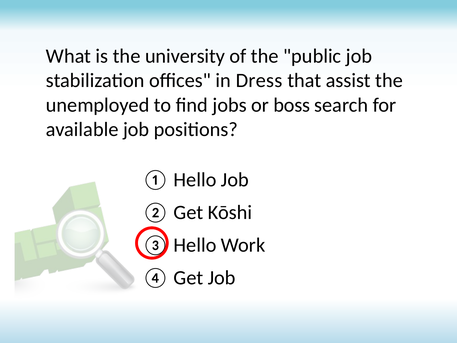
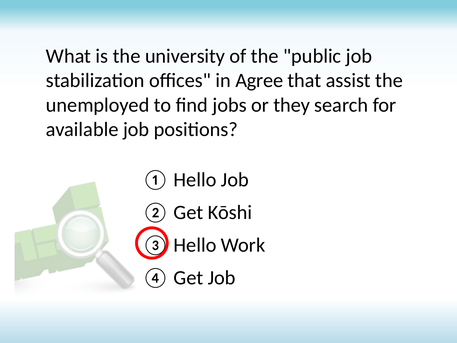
Dress: Dress -> Agree (259, 81)
boss: boss -> they (292, 105)
